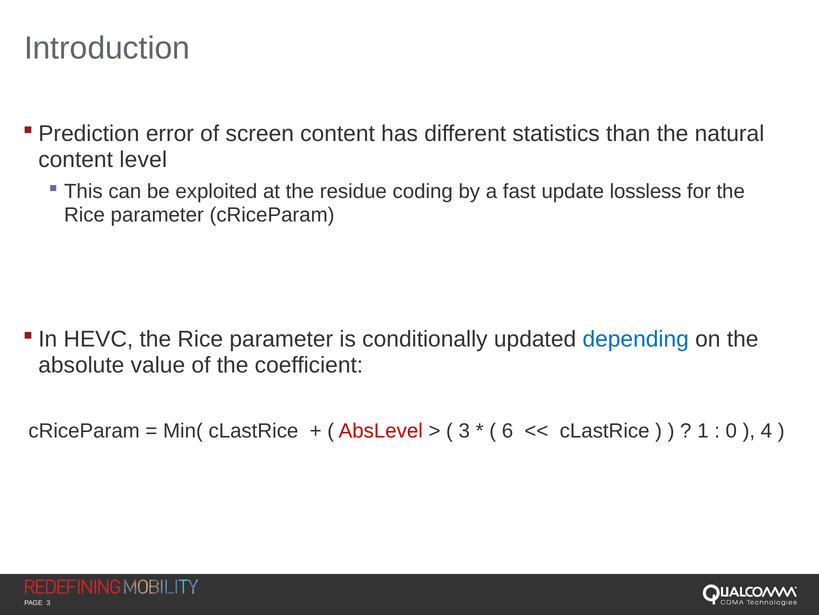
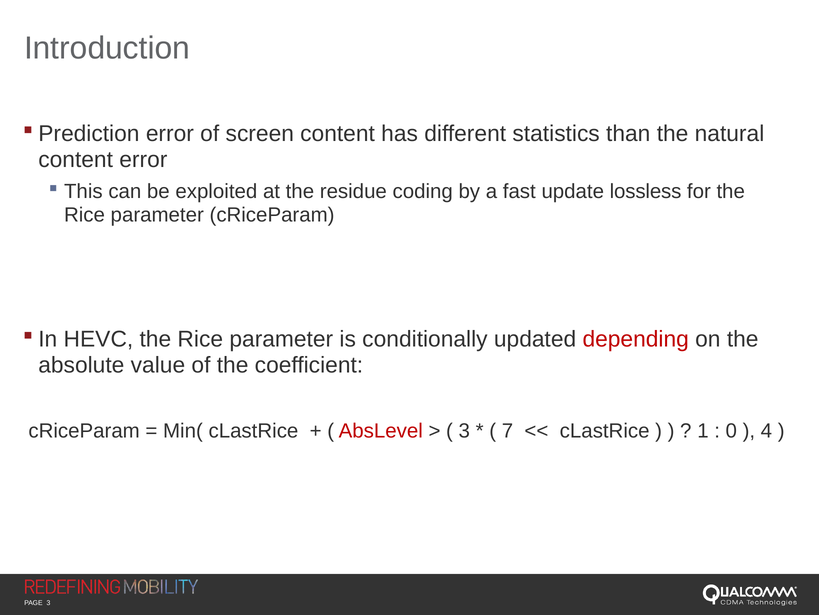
content level: level -> error (143, 160)
depending colour: blue -> red (636, 339)
6: 6 -> 7 (507, 431)
